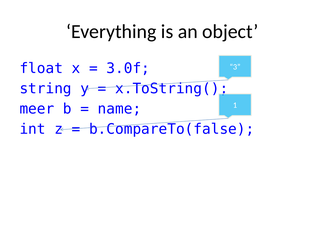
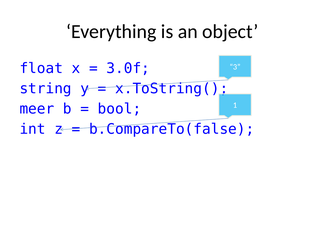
name: name -> bool (119, 109)
